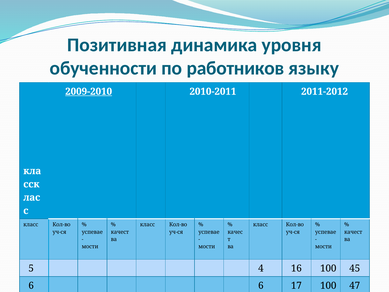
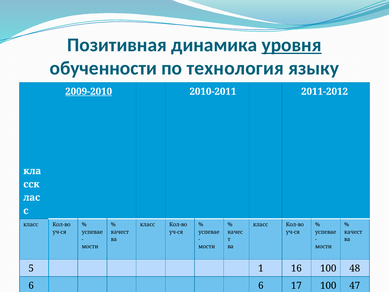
уровня underline: none -> present (292, 45)
работников: работников -> технология (235, 68)
4: 4 -> 1 (261, 268)
16 100 45: 45 -> 48 (355, 268)
